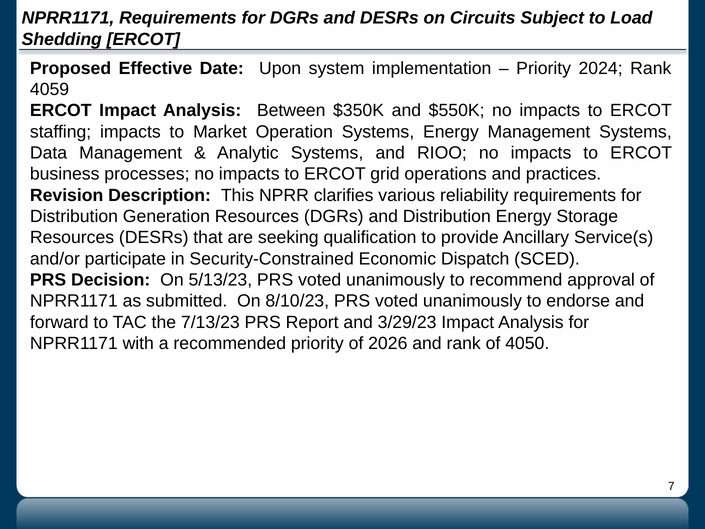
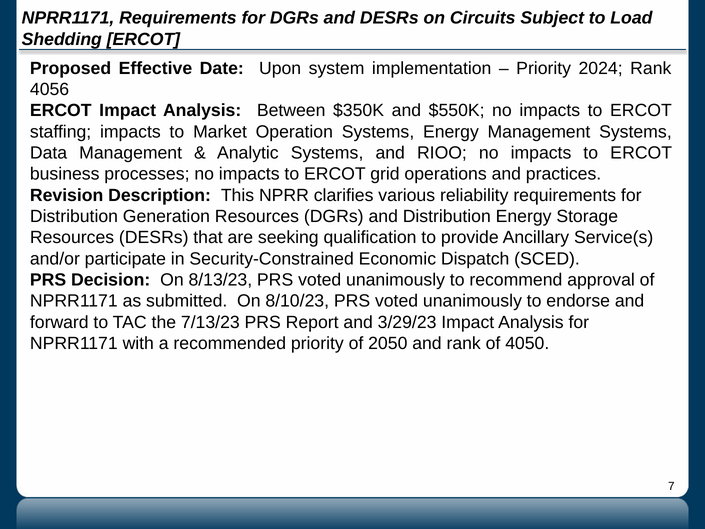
4059: 4059 -> 4056 (50, 89)
5/13/23: 5/13/23 -> 8/13/23 (220, 280)
2026: 2026 -> 2050 (388, 343)
